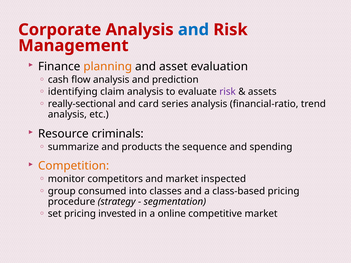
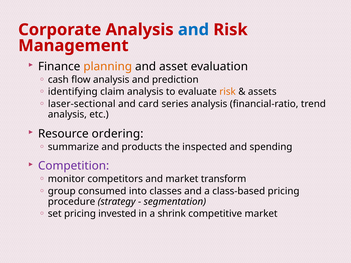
risk colour: purple -> orange (228, 92)
really-sectional: really-sectional -> laser-sectional (82, 104)
criminals: criminals -> ordering (118, 134)
sequence: sequence -> inspected (205, 147)
Competition colour: orange -> purple (74, 166)
inspected: inspected -> transform (224, 179)
online: online -> shrink (172, 214)
